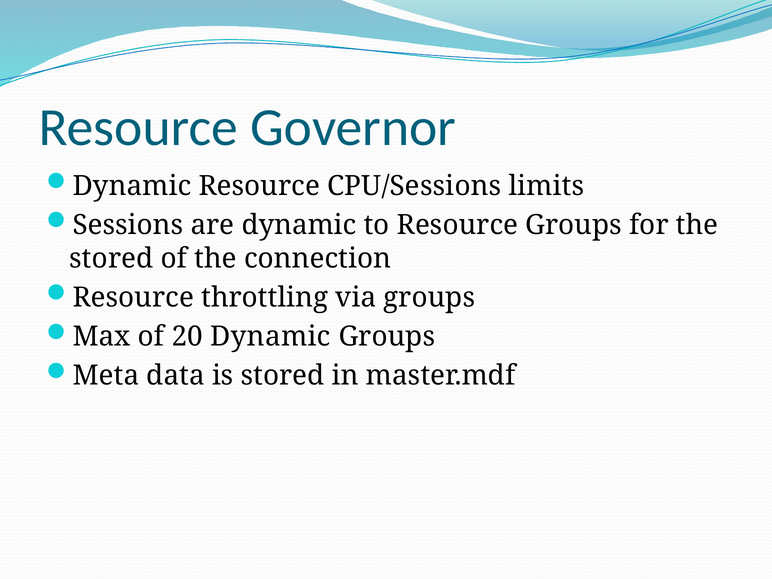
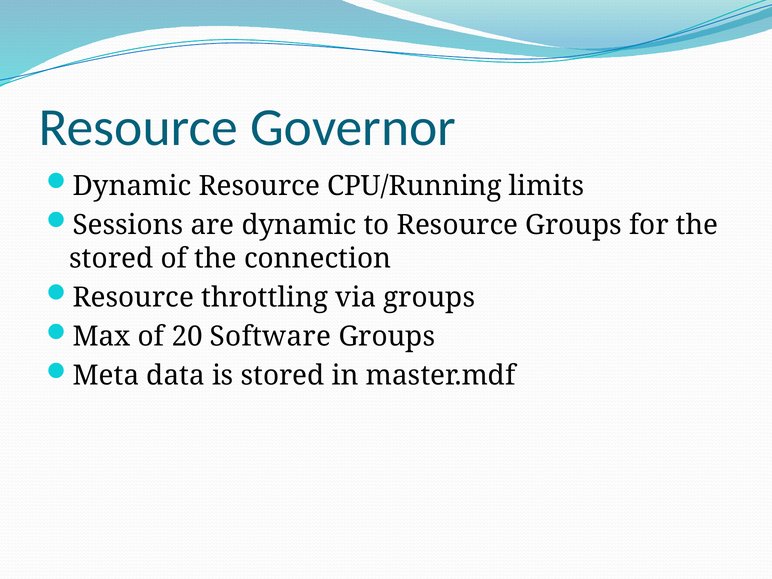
CPU/Sessions: CPU/Sessions -> CPU/Running (414, 186)
20 Dynamic: Dynamic -> Software (270, 337)
